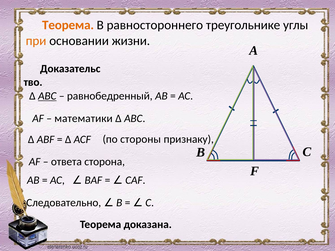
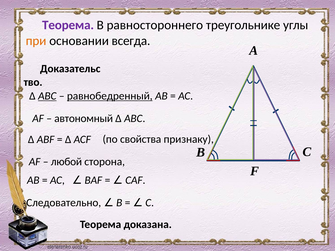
Теорема colour: orange -> purple (68, 25)
жизни: жизни -> всегда (131, 41)
равнобедренный underline: none -> present (110, 96)
математики: математики -> автономный (84, 119)
стороны: стороны -> свойства (141, 139)
ответа: ответа -> любой (66, 162)
